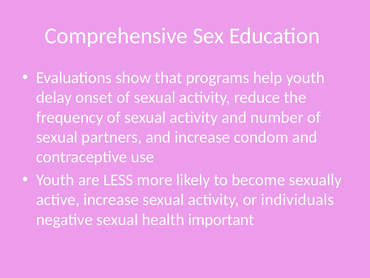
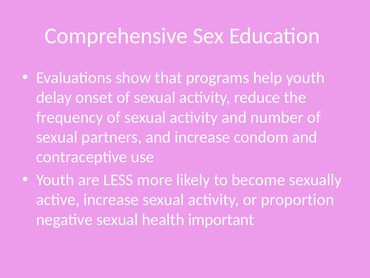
individuals: individuals -> proportion (298, 199)
